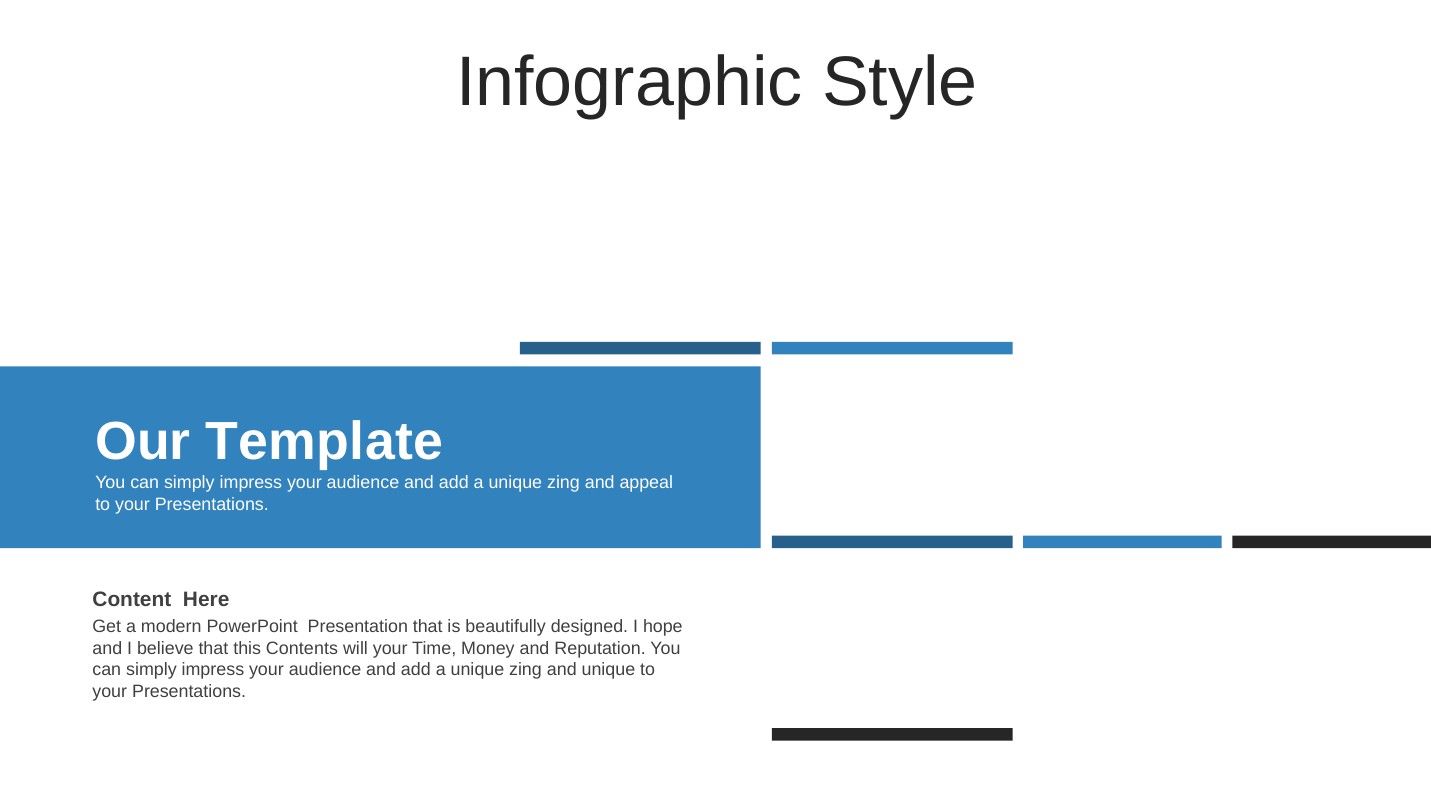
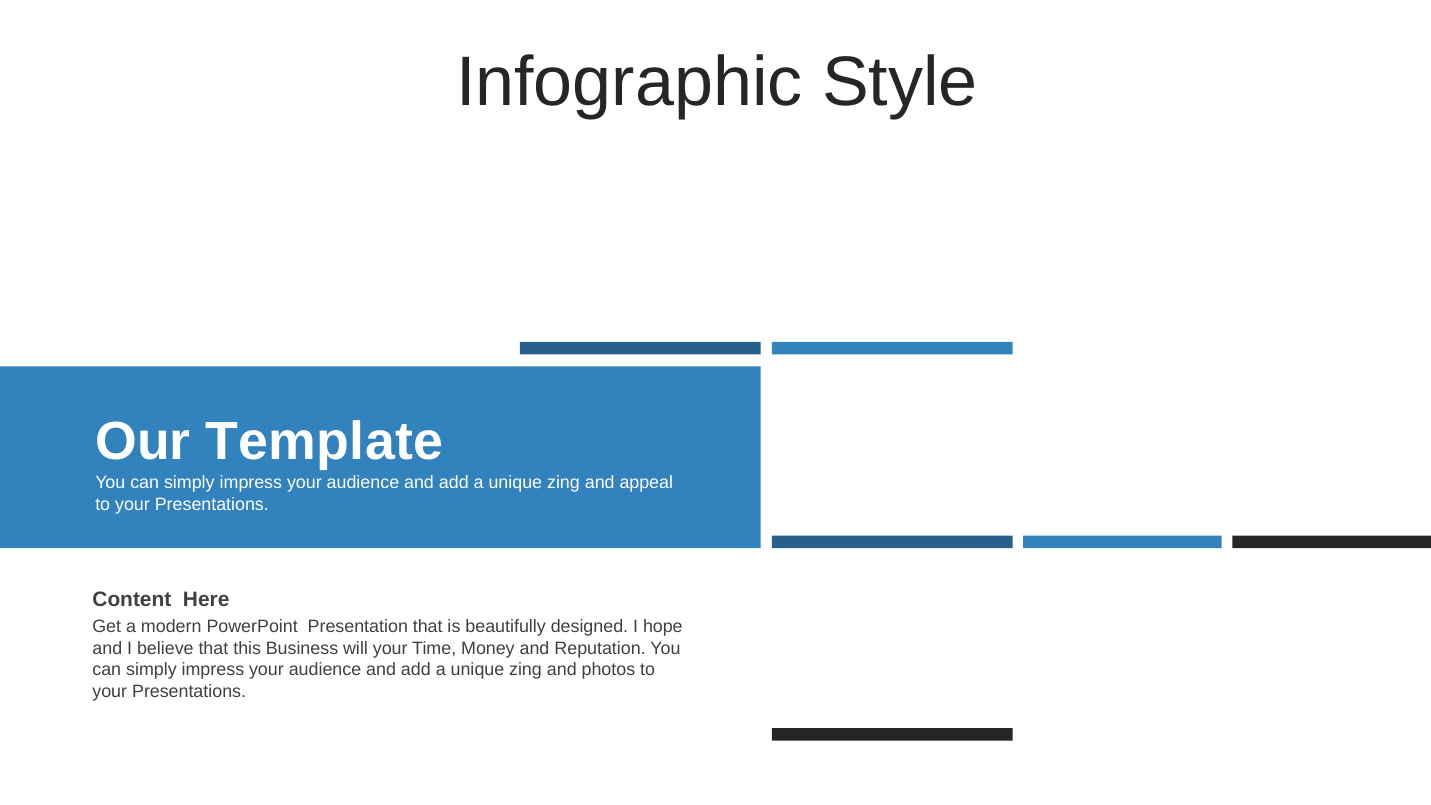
Contents: Contents -> Business (302, 648)
and unique: unique -> photos (608, 670)
